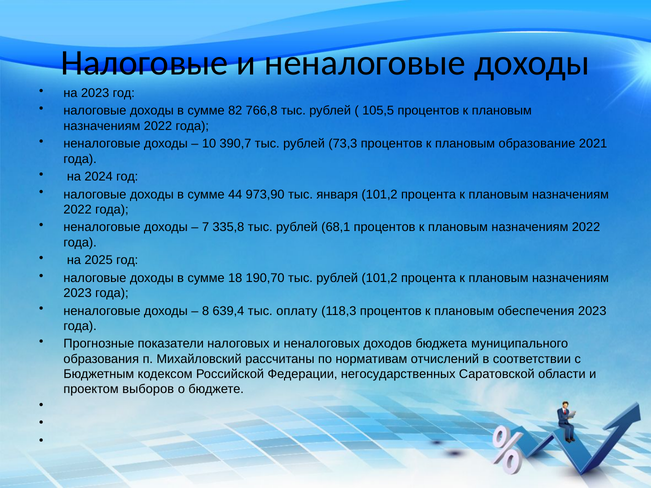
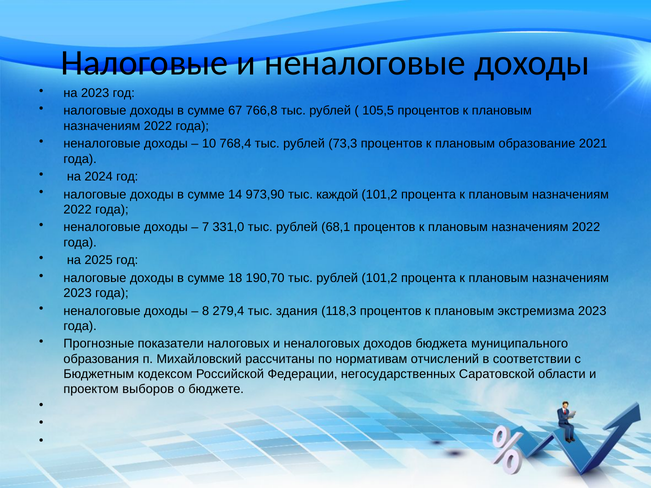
82: 82 -> 67 (235, 111)
390,7: 390,7 -> 768,4 (235, 144)
44: 44 -> 14 (235, 194)
января: января -> каждой (337, 194)
335,8: 335,8 -> 331,0 (228, 227)
639,4: 639,4 -> 279,4 (228, 311)
оплату: оплату -> здания (297, 311)
обеспечения: обеспечения -> экстремизма (536, 311)
